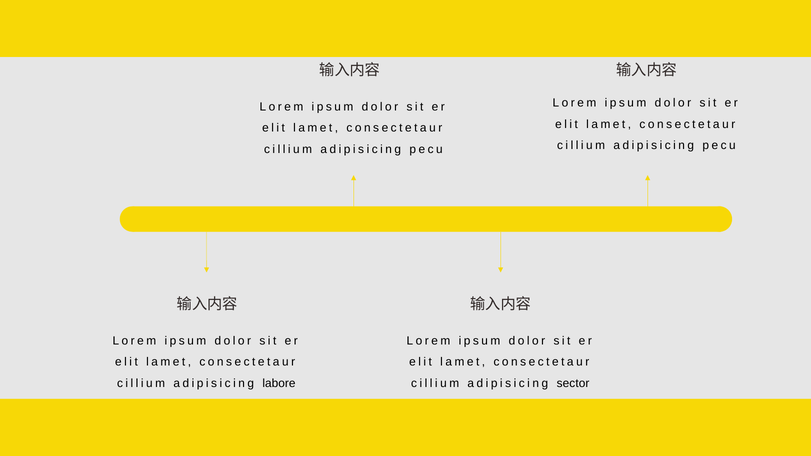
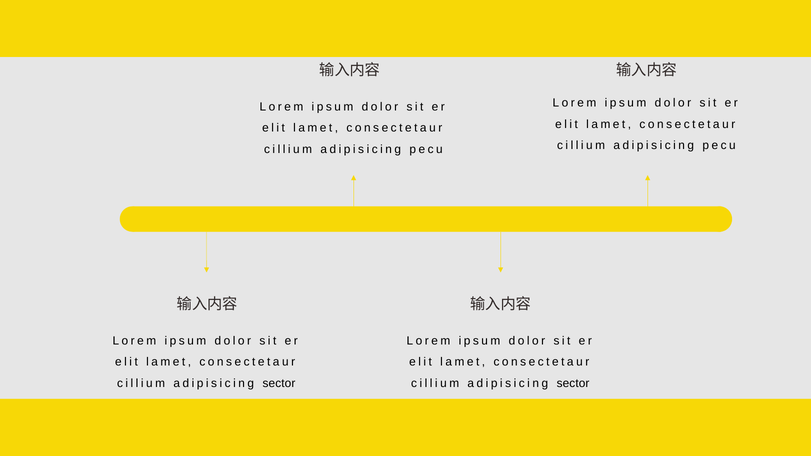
labore: labore -> sector (279, 383)
